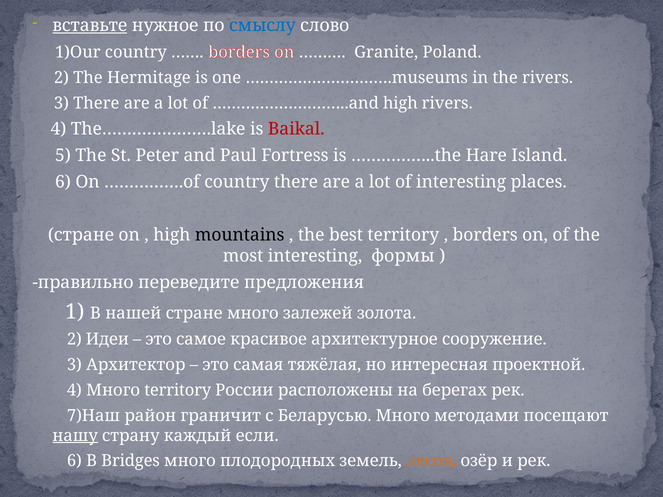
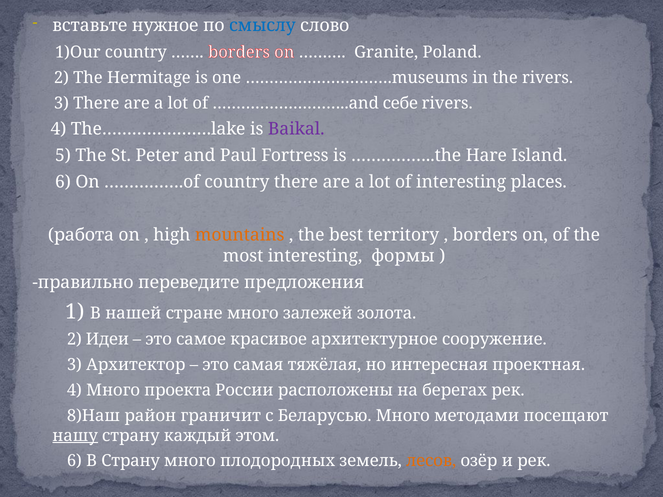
вставьте underline: present -> none (90, 25)
………………………..and high: high -> себе (400, 103)
Baikal colour: red -> purple (296, 129)
стране: стране -> работа (81, 235)
mountains colour: black -> orange (240, 235)
проектной: проектной -> проектная (539, 365)
Много territory: territory -> проекта (178, 391)
7)Наш: 7)Наш -> 8)Наш (93, 416)
если: если -> этом (257, 436)
В Bridges: Bridges -> Страну (131, 461)
